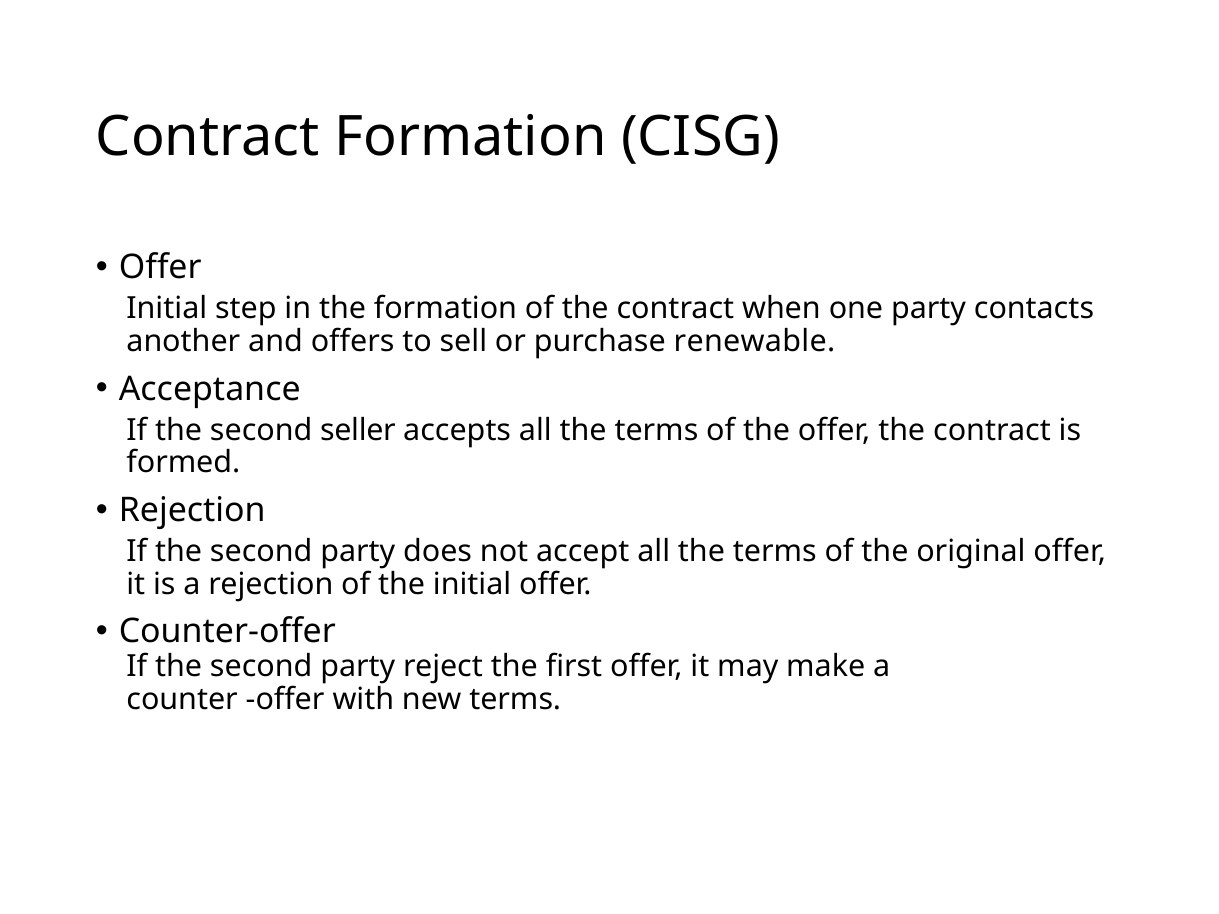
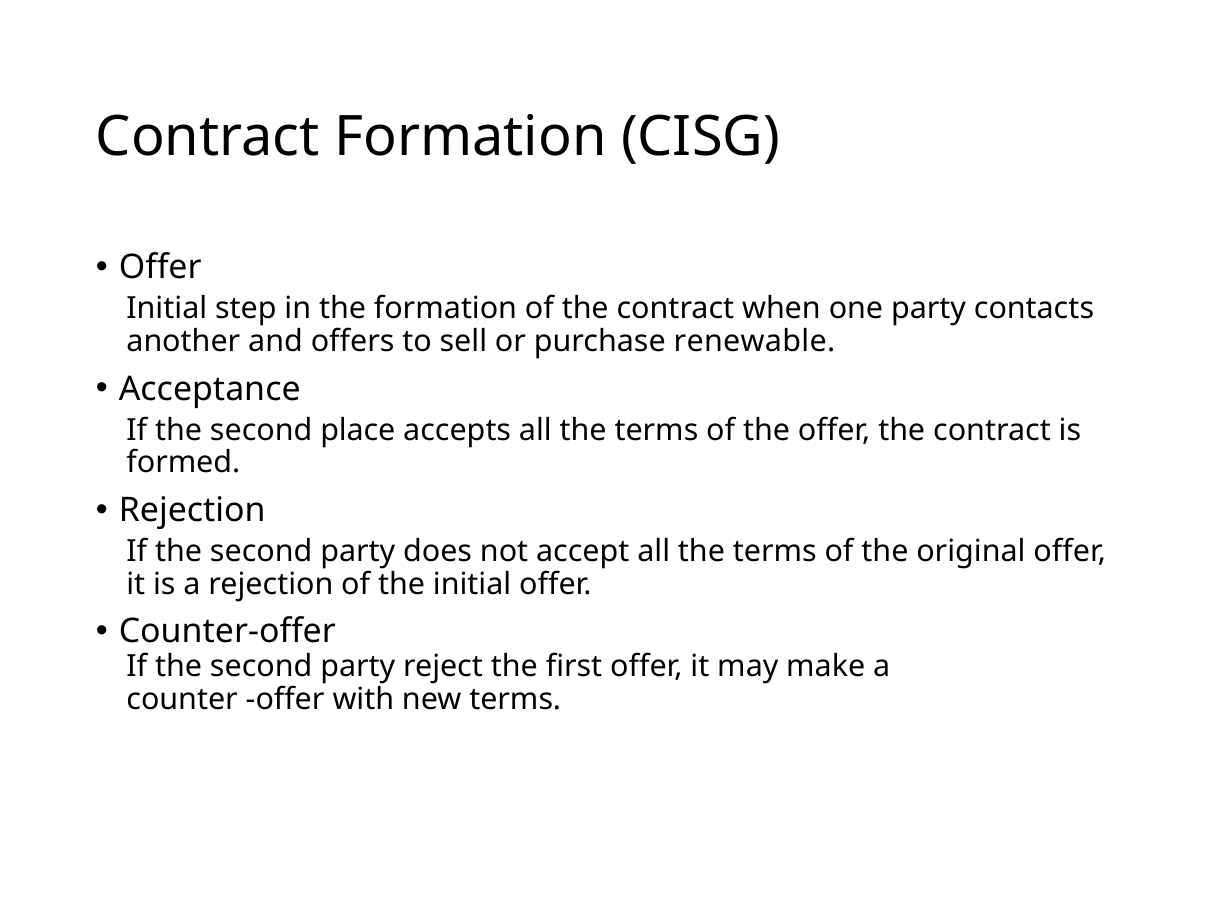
seller: seller -> place (358, 430)
